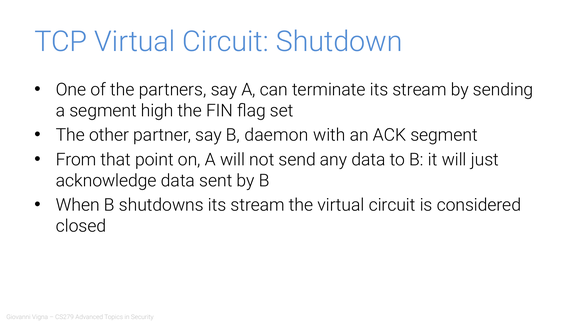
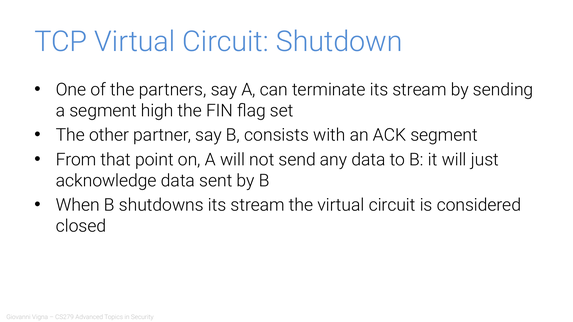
daemon: daemon -> consists (277, 135)
